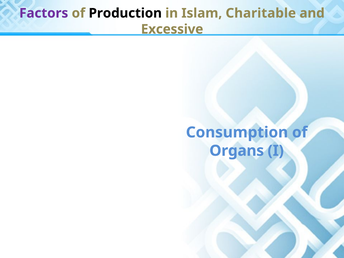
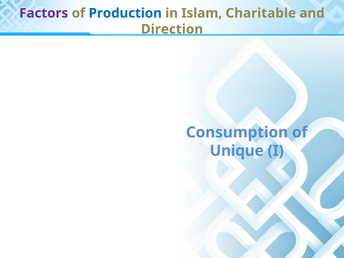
Production colour: black -> blue (125, 13)
Excessive: Excessive -> Direction (172, 29)
Organs: Organs -> Unique (237, 151)
